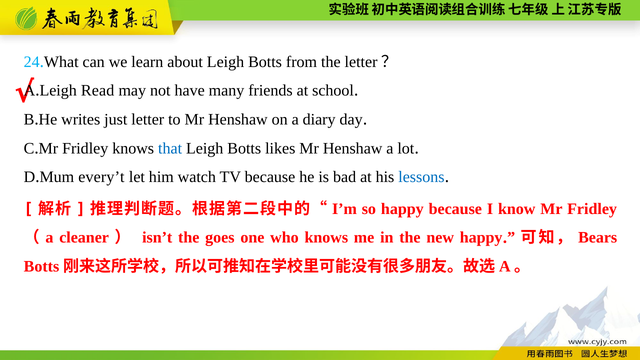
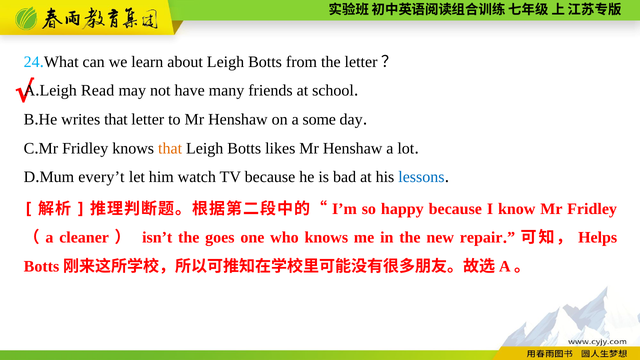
writes just: just -> that (116, 120)
diary: diary -> some (319, 120)
that colour: blue -> orange (170, 148)
new happy: happy -> repair (481, 238)
Bears: Bears -> Helps (598, 238)
